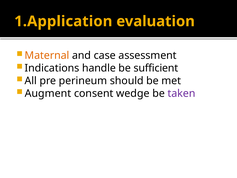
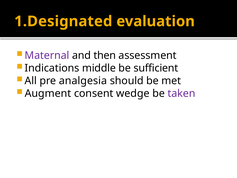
1.Application: 1.Application -> 1.Designated (63, 21)
Maternal colour: orange -> purple (47, 55)
case: case -> then (105, 55)
handle: handle -> middle (99, 68)
perineum: perineum -> analgesia (83, 81)
